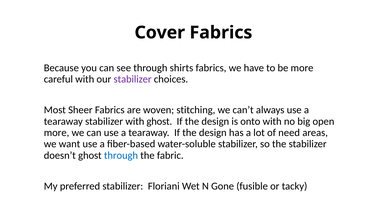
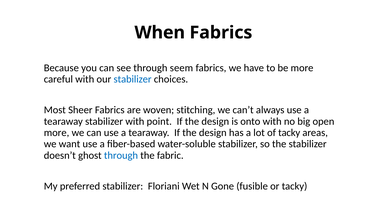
Cover: Cover -> When (160, 33)
shirts: shirts -> seem (181, 68)
stabilizer colour: purple -> blue (133, 79)
with ghost: ghost -> point (159, 121)
of need: need -> tacky (289, 132)
